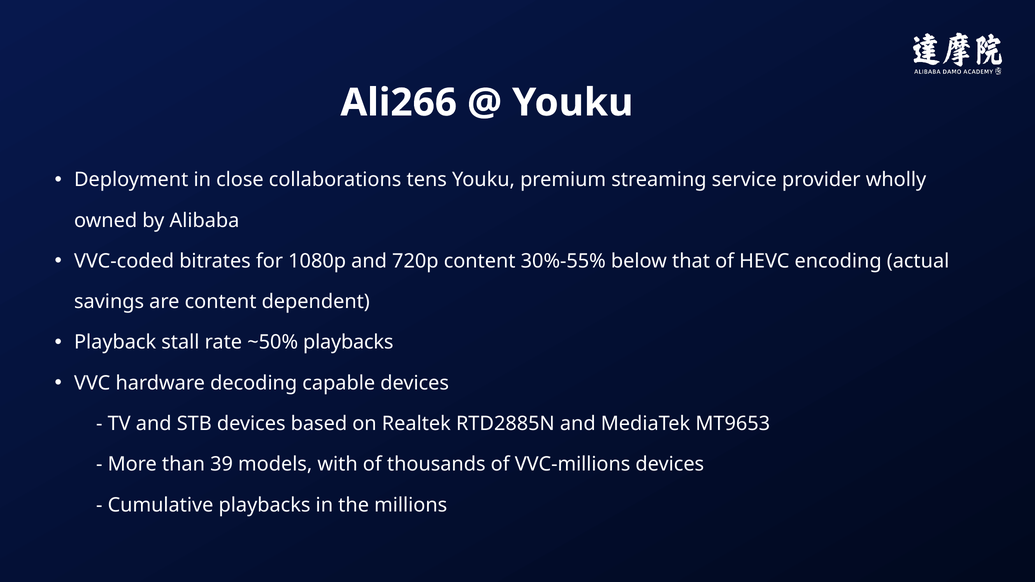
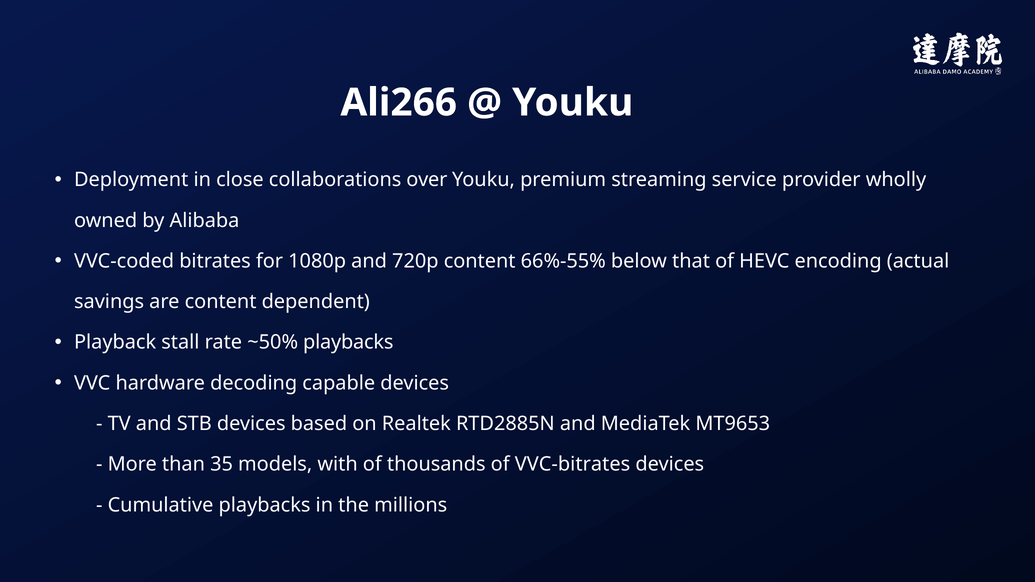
tens: tens -> over (427, 180)
30%-55%: 30%-55% -> 66%-55% (563, 261)
39: 39 -> 35 (222, 465)
VVC-millions: VVC-millions -> VVC-bitrates (573, 465)
